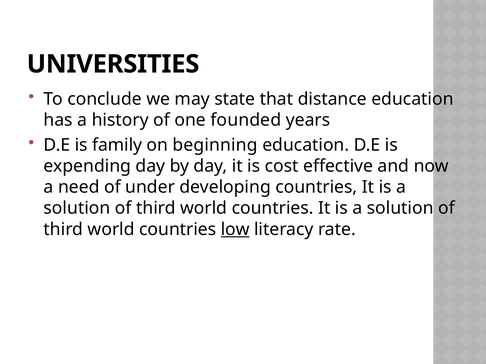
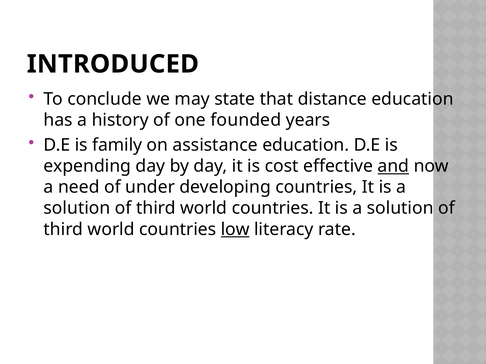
UNIVERSITIES: UNIVERSITIES -> INTRODUCED (113, 64)
beginning: beginning -> assistance (215, 145)
and underline: none -> present (393, 166)
